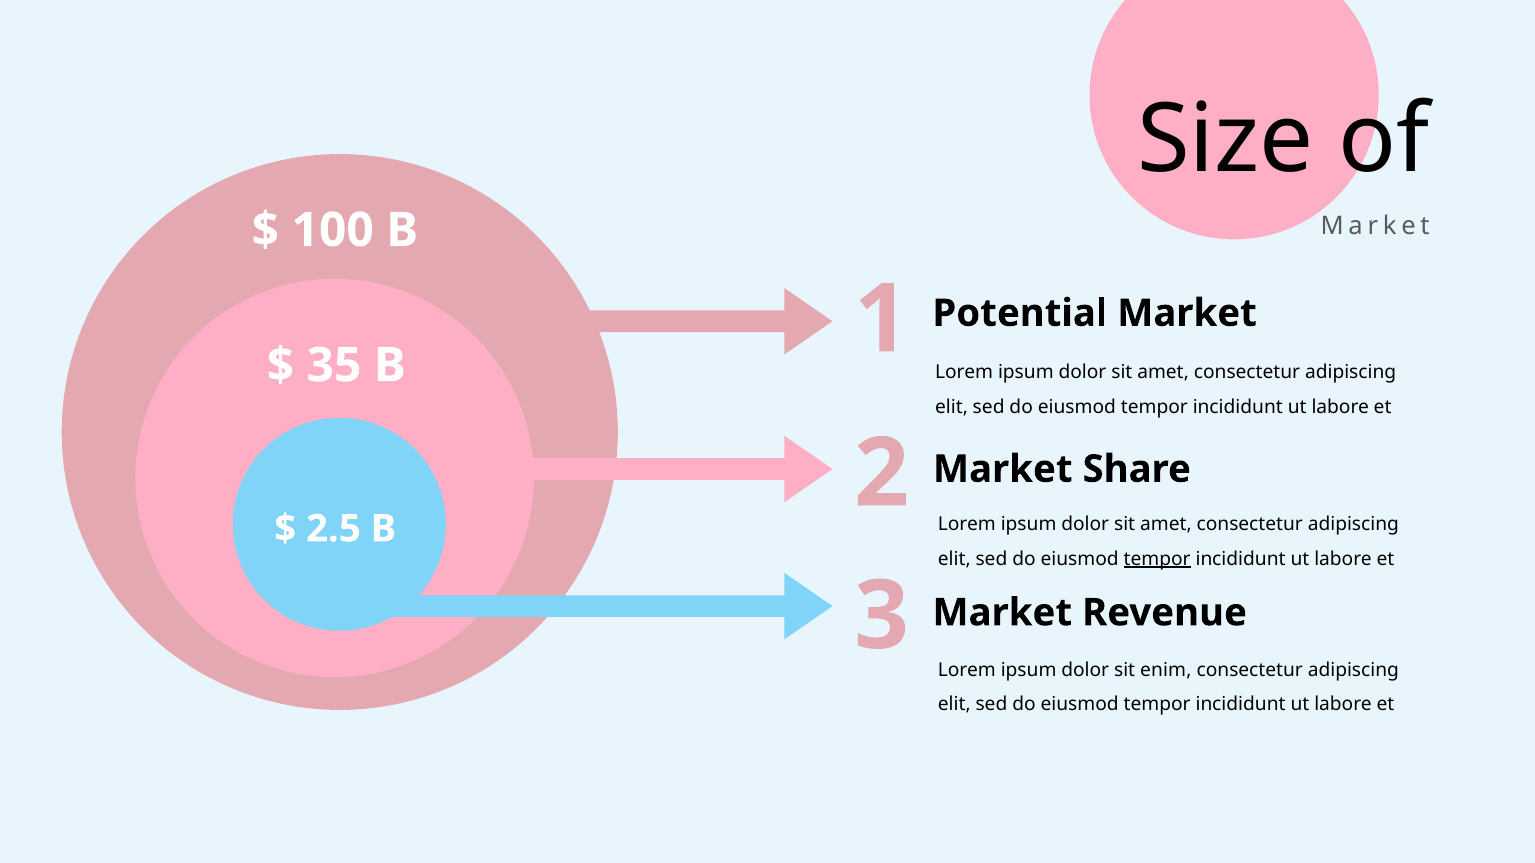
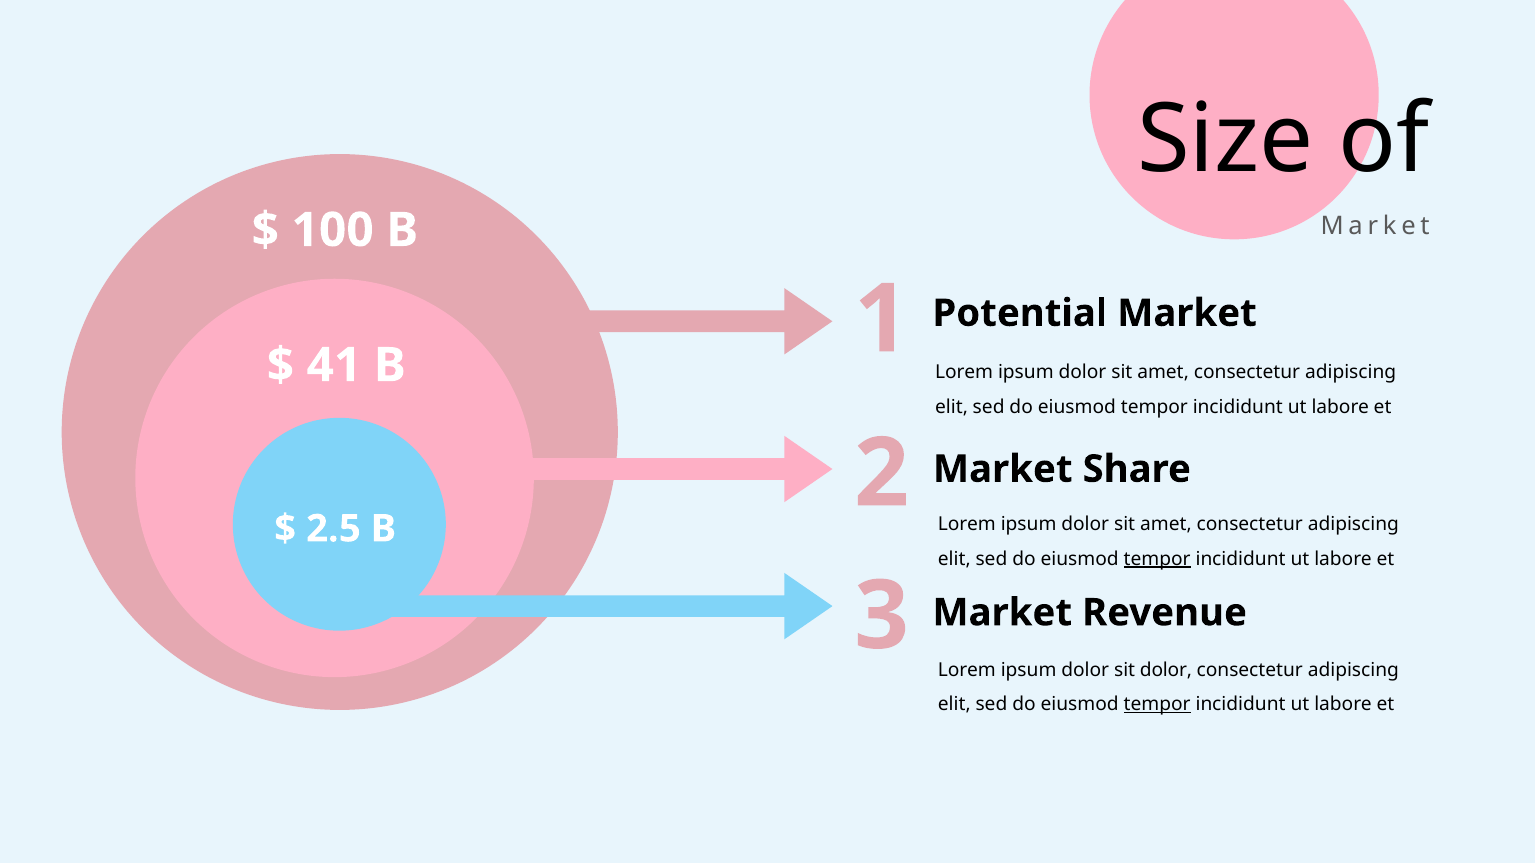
35: 35 -> 41 (334, 366)
sit enim: enim -> dolor (1166, 670)
tempor underline: none -> present (1157, 705)
